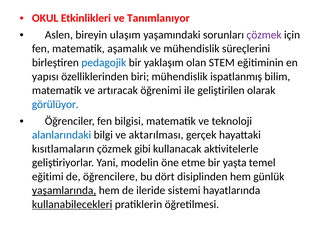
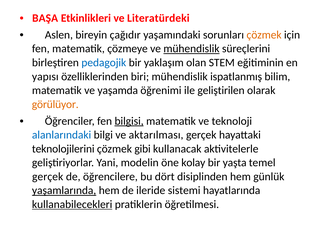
OKUL: OKUL -> BAŞA (45, 18)
Tanımlanıyor: Tanımlanıyor -> Literatürdeki (158, 18)
ulaşım: ulaşım -> çağıdır (125, 35)
çözmek colour: purple -> orange (264, 35)
aşamalık: aşamalık -> çözmeye (128, 49)
mühendislik underline: none -> present (191, 49)
artıracak: artıracak -> yaşamda (118, 90)
görülüyor colour: blue -> orange (55, 104)
bilgisi underline: none -> present (129, 121)
kısıtlamaların: kısıtlamaların -> teknolojilerini (63, 149)
etme: etme -> kolay (193, 163)
eğitimi: eğitimi -> gerçek (48, 177)
